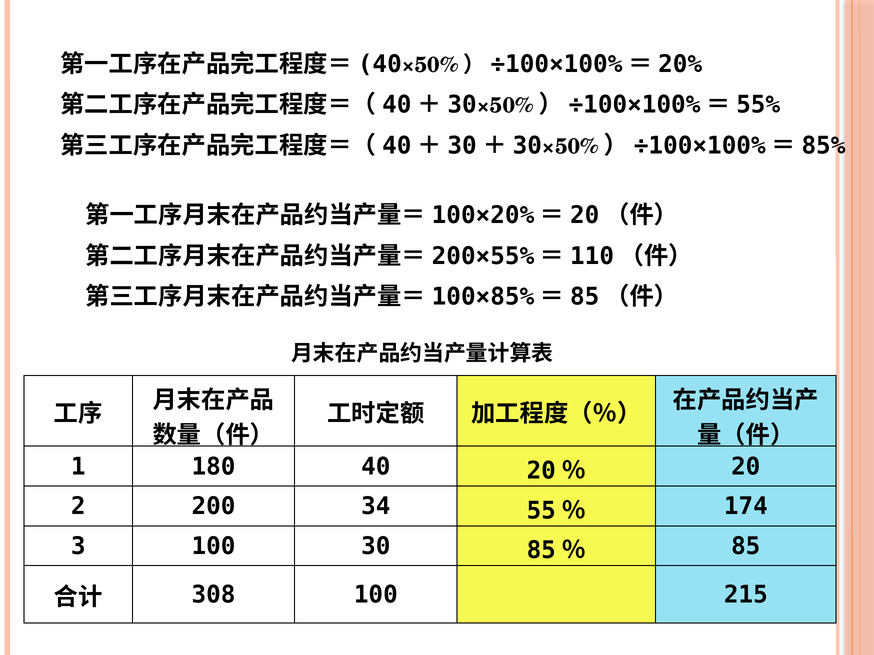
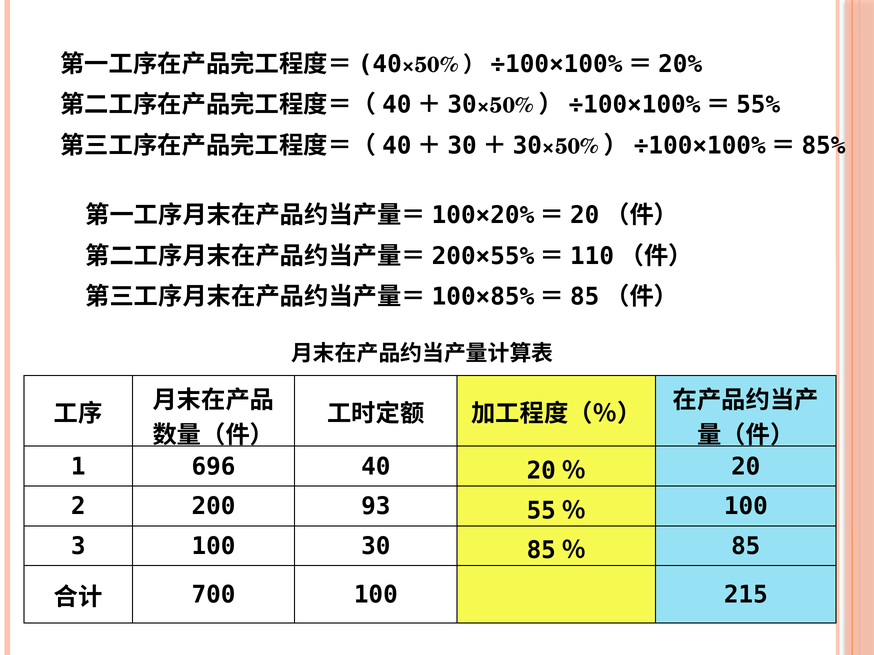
180: 180 -> 696 (214, 467)
34: 34 -> 93 (376, 507)
55％ 174: 174 -> 100 (746, 507)
308: 308 -> 700 (214, 595)
